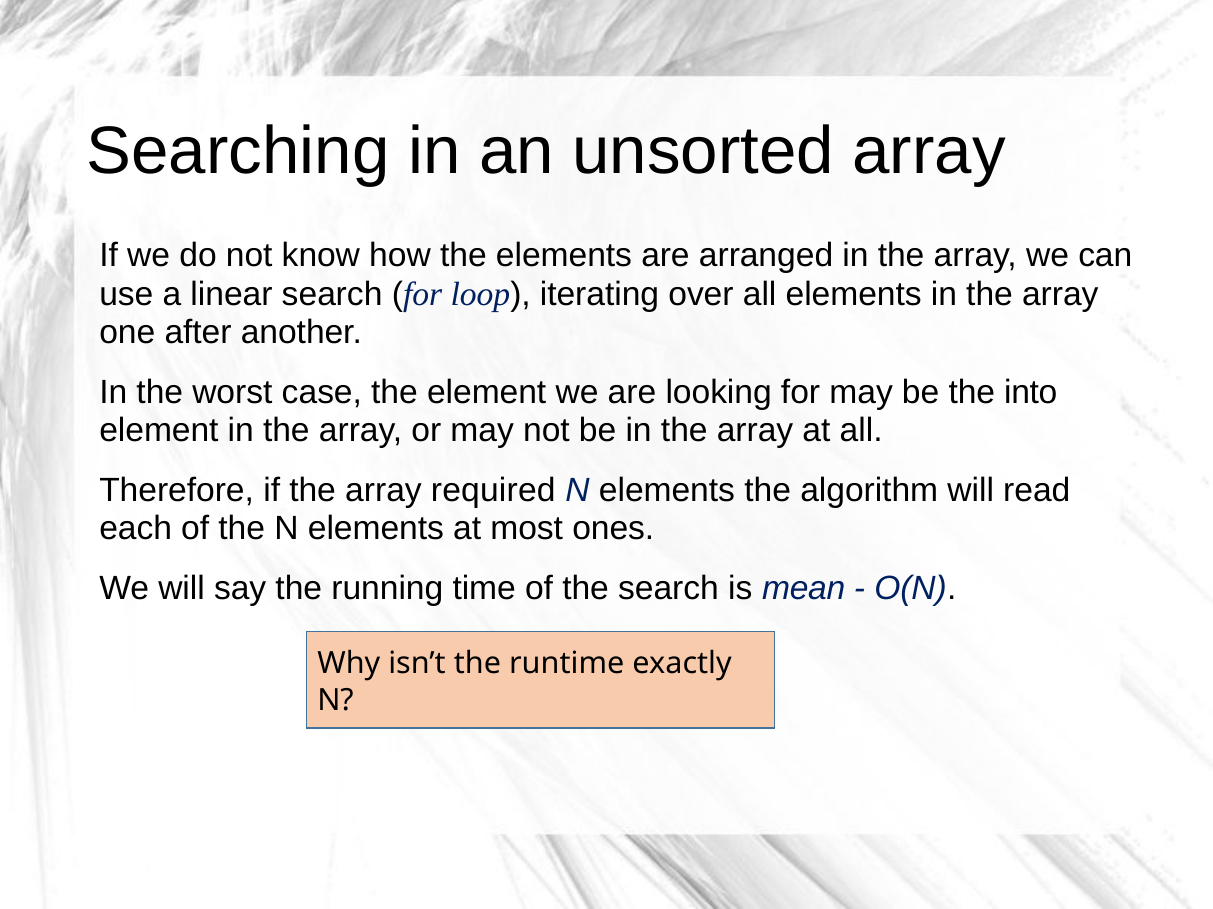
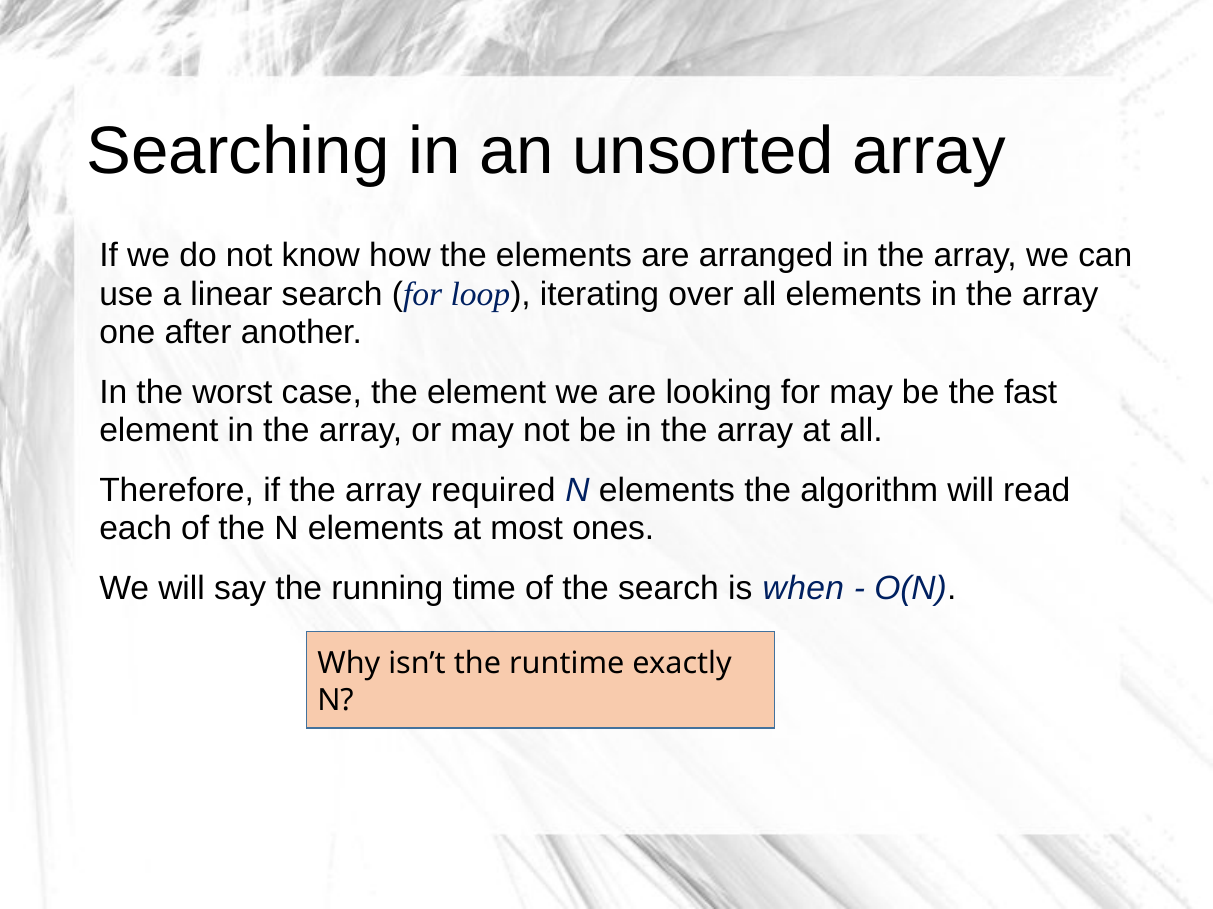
into: into -> fast (1031, 392)
mean: mean -> when (803, 589)
